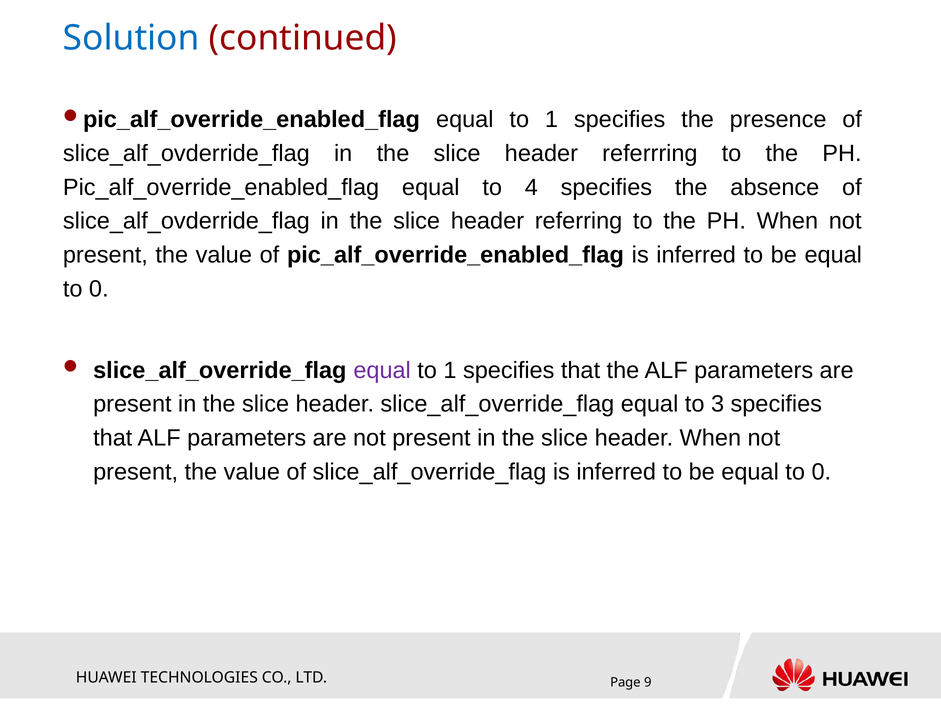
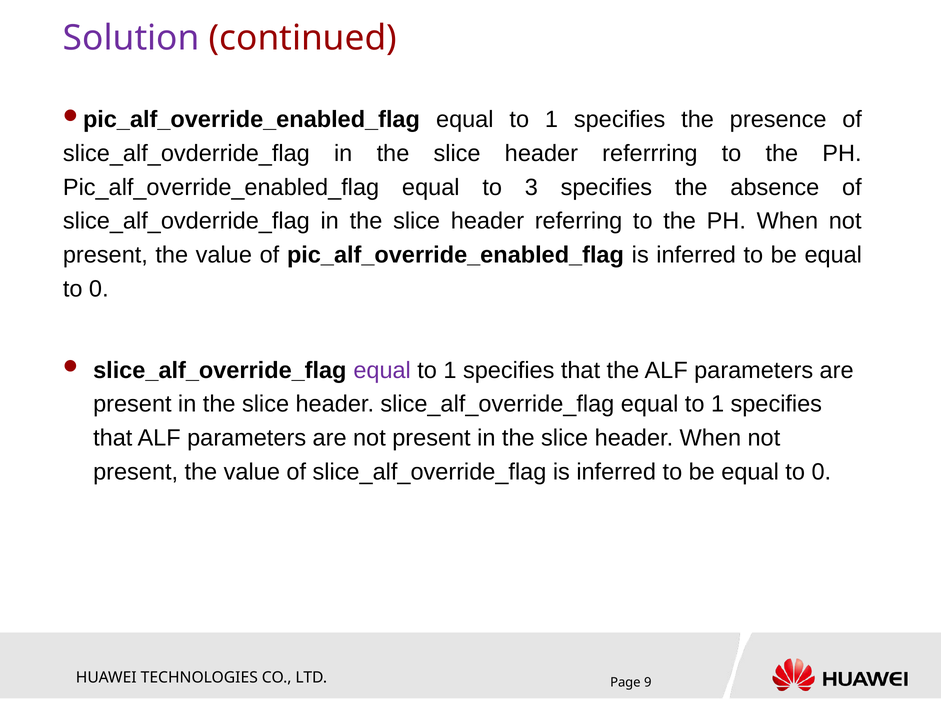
Solution colour: blue -> purple (131, 38)
4: 4 -> 3 (531, 187)
3: 3 -> 1 (718, 404)
